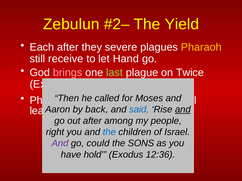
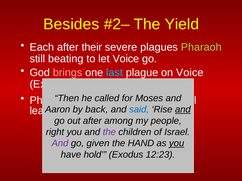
Zebulun: Zebulun -> Besides (71, 24)
they: they -> their (92, 47)
Pharaoh colour: yellow -> light green (201, 47)
receive: receive -> beating (66, 59)
let Hand: Hand -> Voice (126, 59)
last colour: light green -> light blue (115, 73)
on Twice: Twice -> Voice (190, 73)
the colour: blue -> purple (109, 132)
could: could -> given (98, 144)
SONS: SONS -> HAND (141, 144)
you underline: none -> present (177, 144)
12:36: 12:36 -> 12:23 (160, 155)
